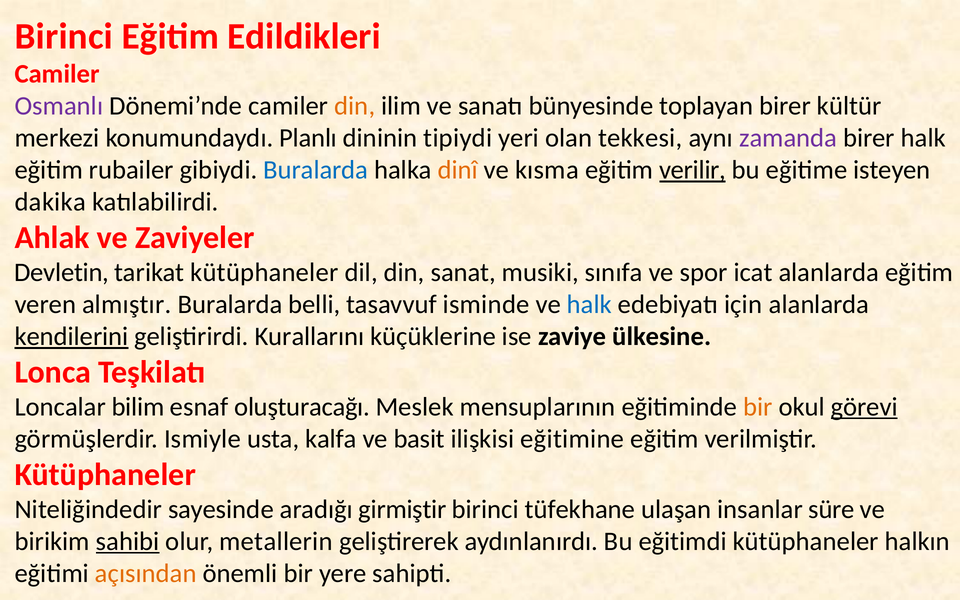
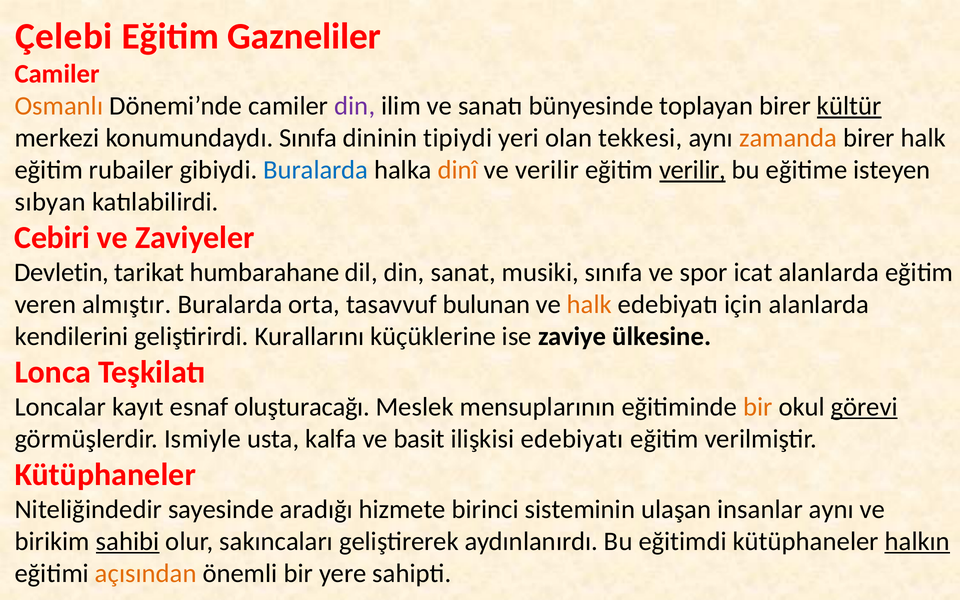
Birinci: Birinci -> Çelebi (64, 36)
Edildikleri: Edildikleri -> Gazneliler (304, 36)
Osmanlı colour: purple -> orange (59, 106)
din colour: orange -> purple (355, 106)
kültür underline: none -> present (849, 106)
konumundaydı Planlı: Planlı -> Sınıfa (308, 138)
zamanda colour: purple -> orange (788, 138)
ve kısma: kısma -> verilir (547, 170)
dakika: dakika -> sıbyan (50, 202)
Ahlak: Ahlak -> Cebiri (52, 238)
tarikat kütüphaneler: kütüphaneler -> humbarahane (265, 272)
belli: belli -> orta (314, 304)
isminde: isminde -> bulunan (486, 304)
halk colour: blue -> orange (589, 304)
kendilerini underline: present -> none (72, 336)
bilim: bilim -> kayıt (138, 407)
ilişkisi eğitimine: eğitimine -> edebiyatı (572, 439)
girmiştir: girmiştir -> hizmete (402, 509)
tüfekhane: tüfekhane -> sisteminin (580, 509)
insanlar süre: süre -> aynı (831, 509)
metallerin: metallerin -> sakıncaları (276, 541)
halkın underline: none -> present (917, 541)
